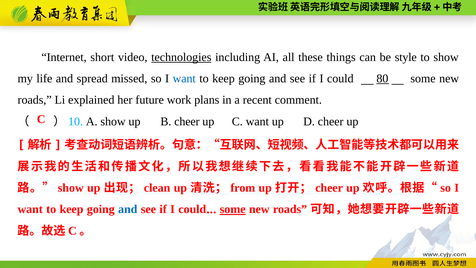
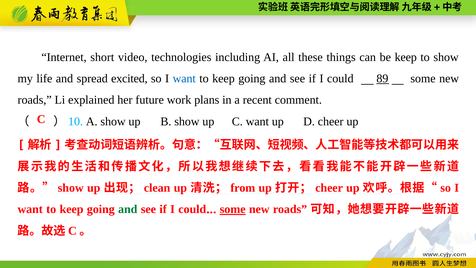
technologies underline: present -> none (181, 57)
be style: style -> keep (406, 57)
missed: missed -> excited (129, 78)
80: 80 -> 89 (382, 78)
B cheer: cheer -> show (187, 121)
and colour: blue -> green (128, 209)
